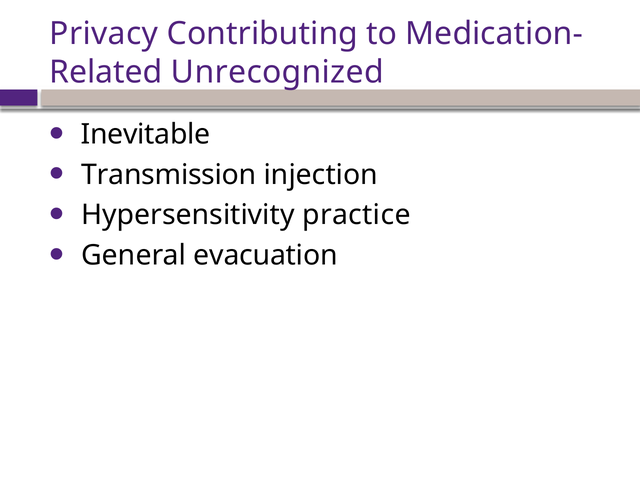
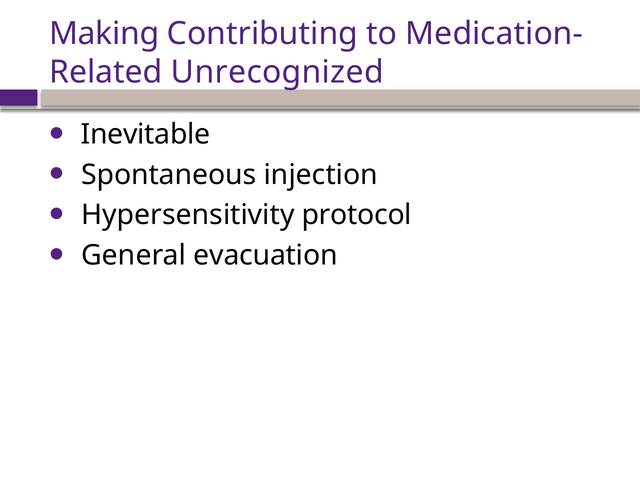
Privacy: Privacy -> Making (104, 34)
Transmission: Transmission -> Spontaneous (169, 175)
practice: practice -> protocol (357, 215)
